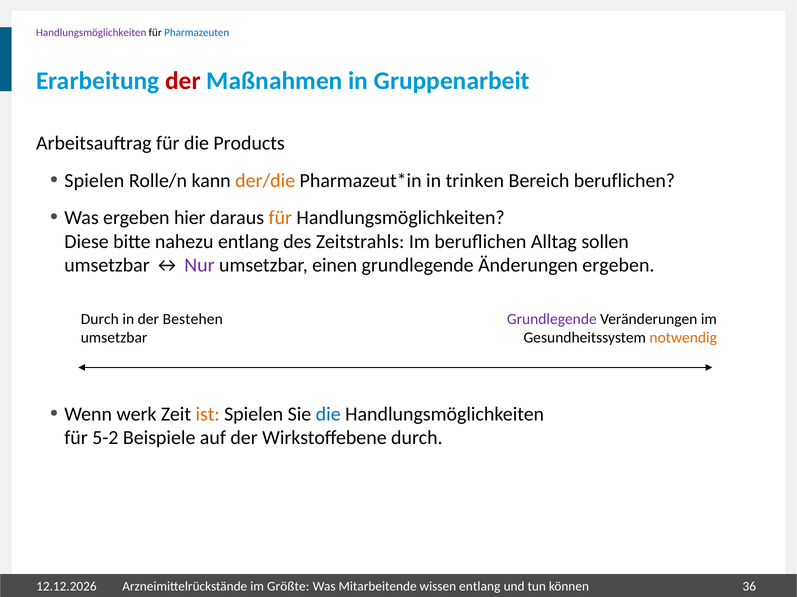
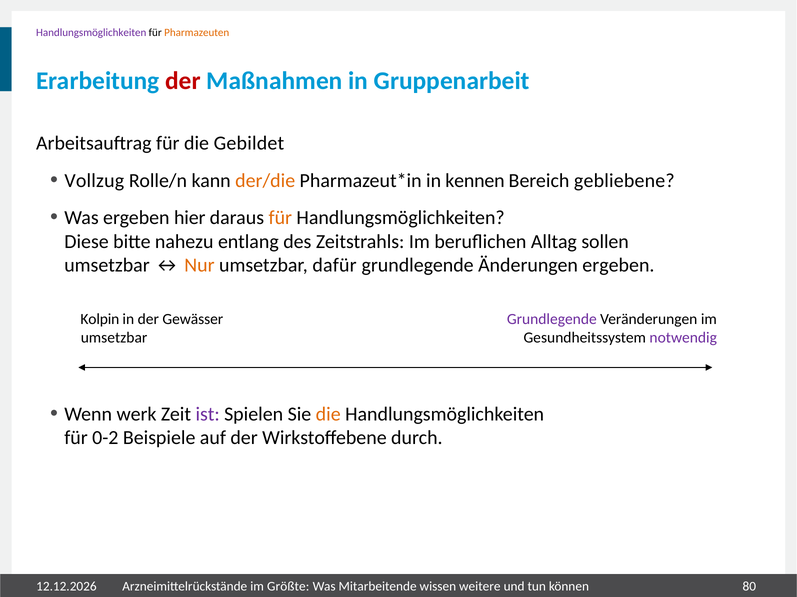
Pharmazeuten colour: blue -> orange (197, 32)
Products: Products -> Gebildet (249, 144)
Spielen: Spielen -> Vollzug (94, 181)
trinken: trinken -> kennen (475, 181)
Bereich beruflichen: beruflichen -> gebliebene (624, 181)
Nur colour: purple -> orange (199, 266)
einen: einen -> dafür (335, 266)
Durch: Durch -> Kolpin (100, 319)
Bestehen: Bestehen -> Gewässer (193, 319)
notwendig colour: orange -> purple (683, 338)
ist colour: orange -> purple (208, 414)
die colour: blue -> orange (328, 414)
5-2: 5-2 -> 0-2 (105, 438)
wissen entlang: entlang -> weitere (480, 587)
36: 36 -> 80 (749, 587)
